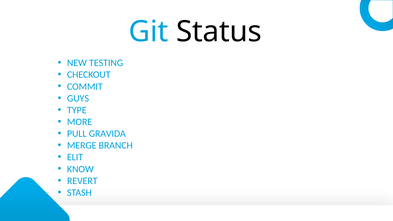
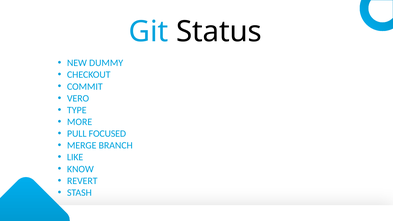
TESTING: TESTING -> DUMMY (106, 63)
GUYS: GUYS -> VERO (78, 98)
GRAVIDA: GRAVIDA -> FOCUSED (107, 134)
ELIT: ELIT -> LIKE (75, 157)
